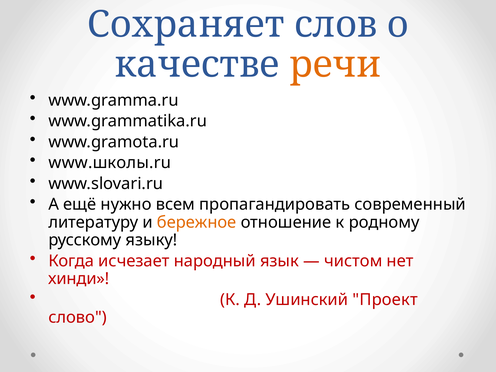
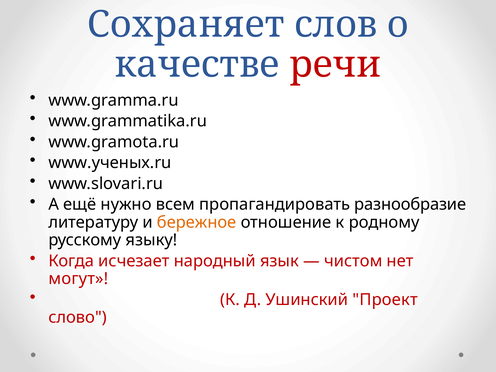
речи colour: orange -> red (335, 65)
www.школы.ru: www.школы.ru -> www.ученых.ru (110, 163)
современный: современный -> разнообразие (410, 204)
хинди: хинди -> могут (78, 279)
